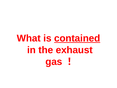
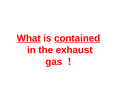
What underline: none -> present (29, 38)
